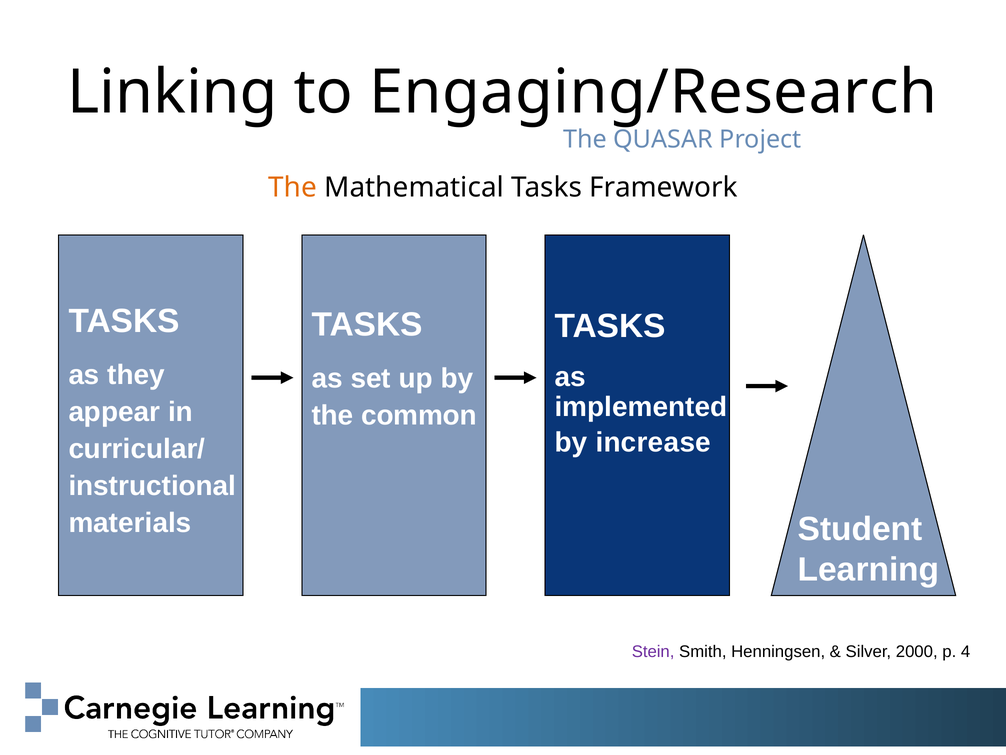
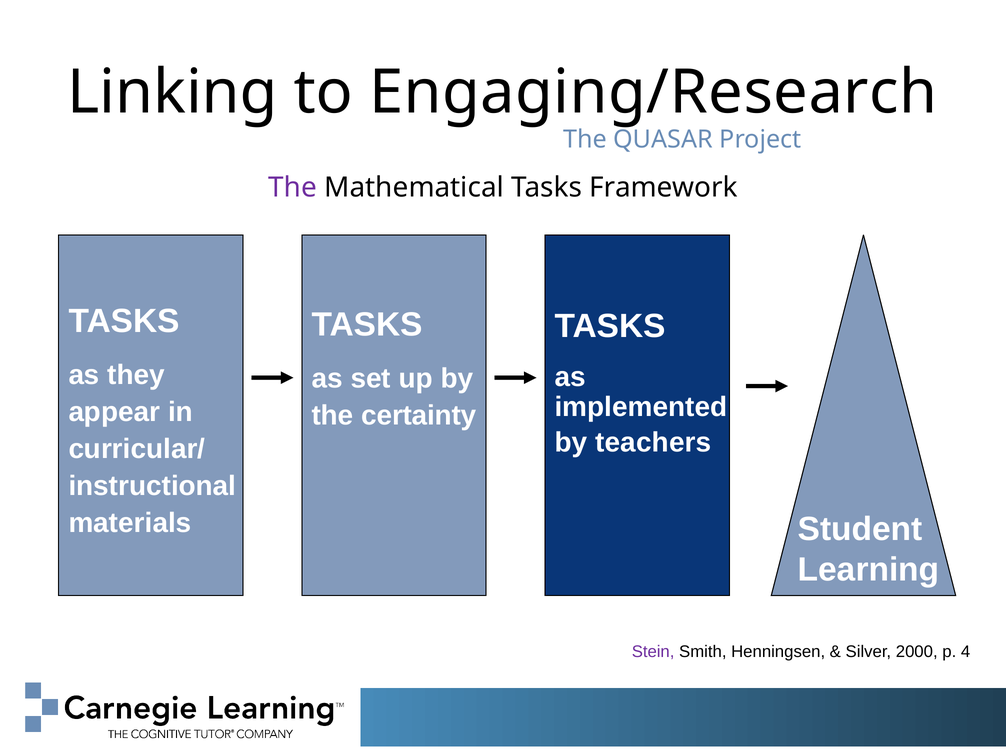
The colour: orange -> purple (293, 188)
common: common -> certainty (419, 415)
increase: increase -> teachers (653, 442)
